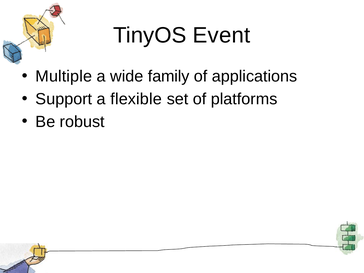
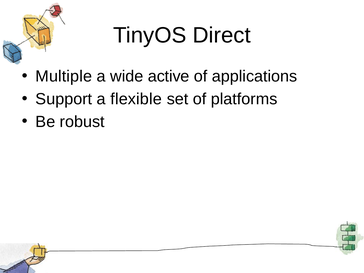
Event: Event -> Direct (222, 35)
family: family -> active (169, 76)
